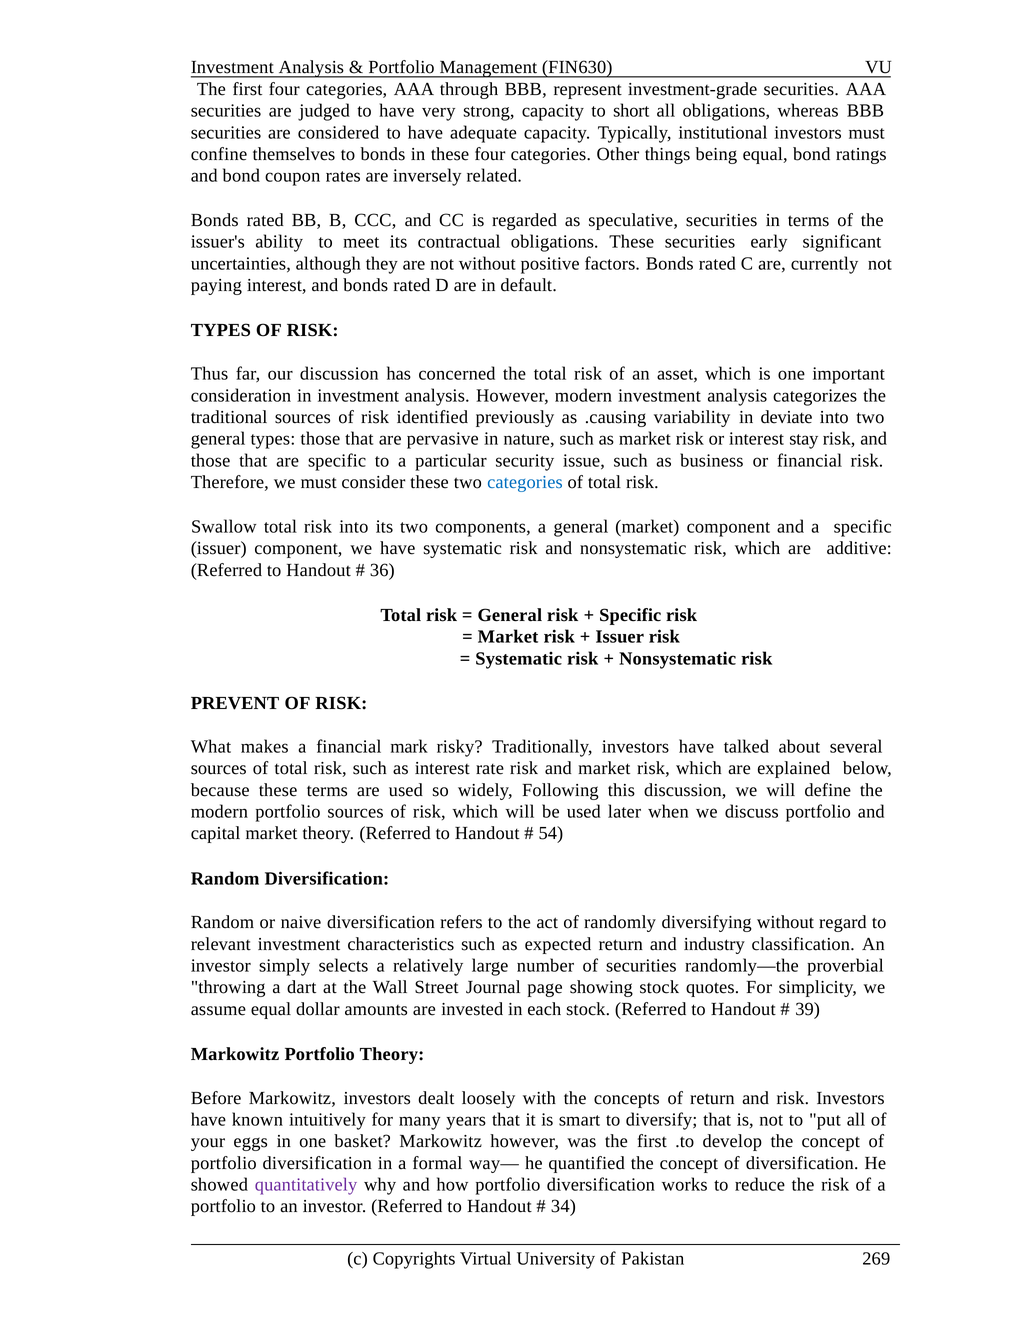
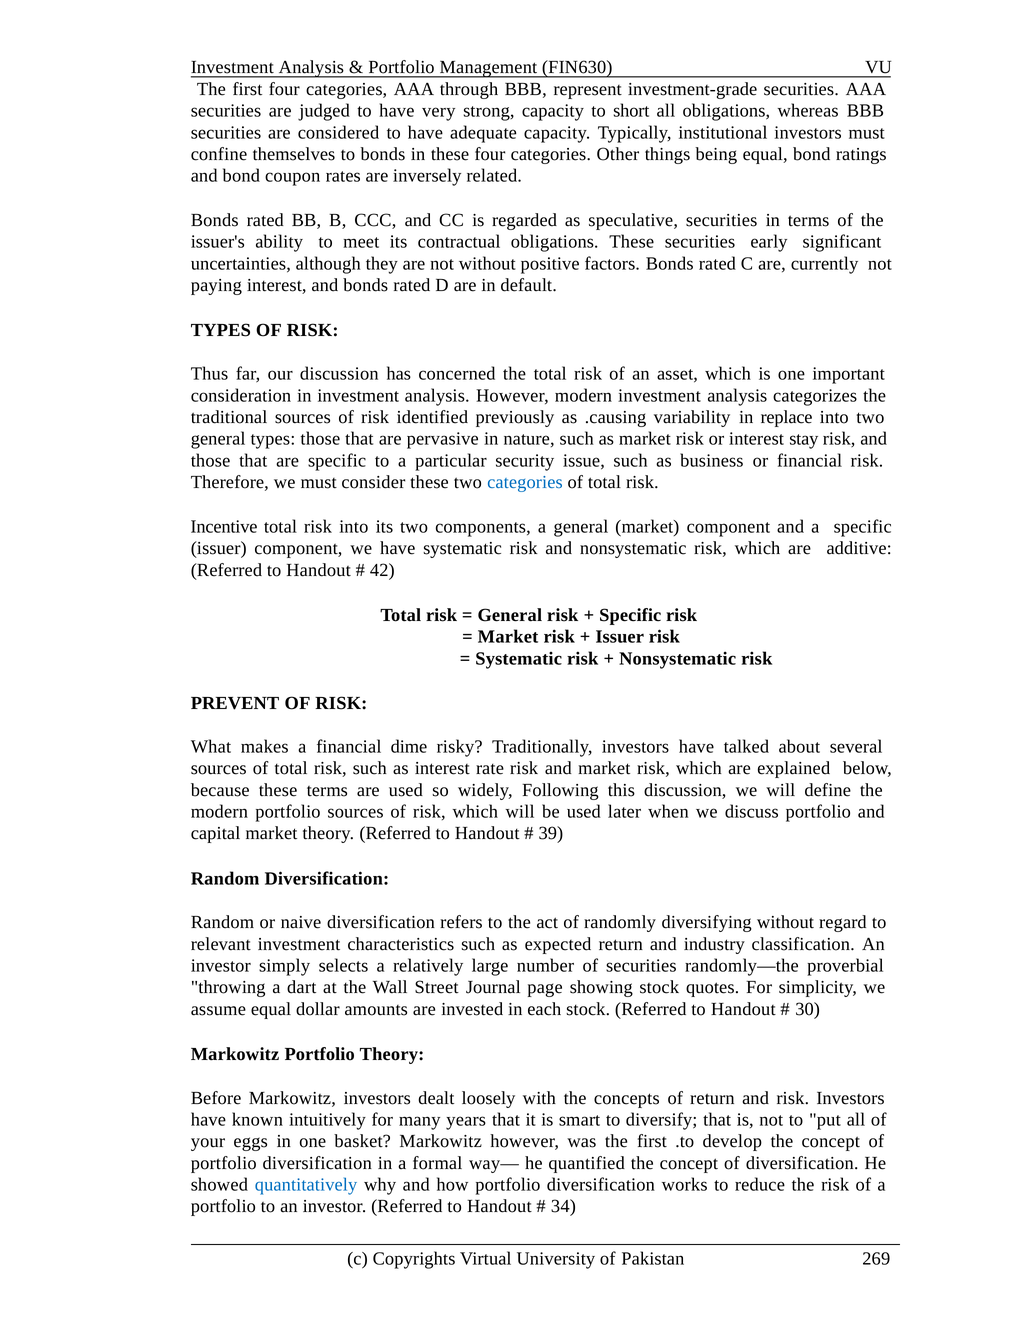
deviate: deviate -> replace (787, 417)
Swallow: Swallow -> Incentive (224, 527)
36: 36 -> 42 (382, 570)
mark: mark -> dime (409, 747)
54: 54 -> 39 (551, 834)
39: 39 -> 30 (808, 1009)
quantitatively colour: purple -> blue (306, 1185)
